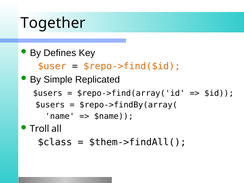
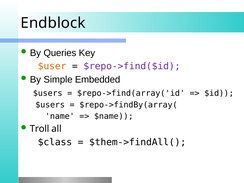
Together: Together -> Endblock (53, 23)
Defines: Defines -> Queries (60, 53)
$repo->find($id colour: orange -> purple (132, 66)
Replicated: Replicated -> Embedded (98, 80)
